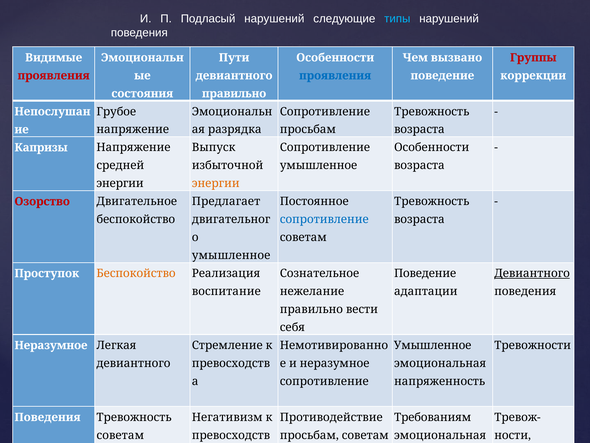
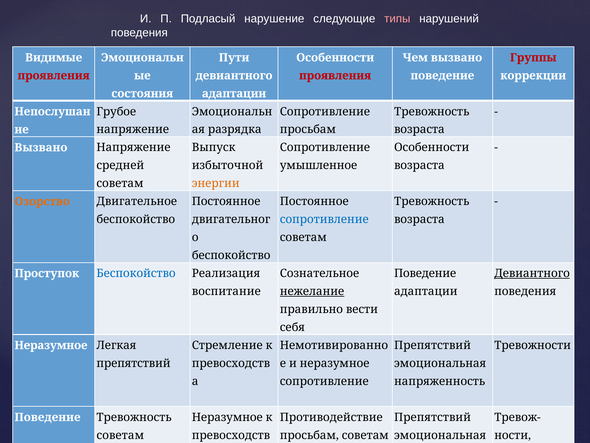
Подласый нарушений: нарушений -> нарушение (274, 19)
типы colour: light blue -> pink (397, 19)
проявления colour: blue -> red (335, 75)
правильно: правильно -> адаптации (234, 93)
Капризы: Капризы -> Вызвано (41, 147)
энергии: энергии -> советам (120, 183)
Озорство colour: red -> orange (42, 201)
Предлагает: Предлагает -> Постоянное (226, 201)
умышленное: умышленное -> беспокойство (231, 255)
Беспокойство colour: orange -> blue (136, 273)
нежелание underline: none -> present (312, 291)
Умышленное: Умышленное -> Препятствий (433, 345)
девиантного: девиантного -> препятствий (133, 363)
Поведения: Поведения -> Поведение (48, 417)
Негативизм: Негативизм -> Неразумное (227, 417)
Требованиям: Требованиям -> Препятствий (433, 417)
